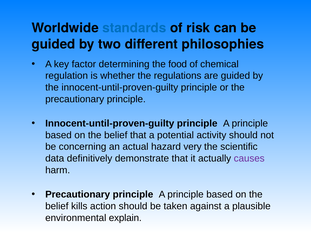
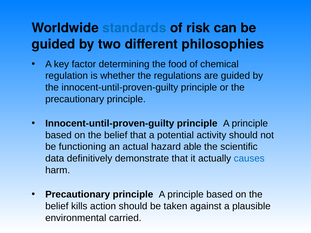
concerning: concerning -> functioning (83, 147)
very: very -> able (193, 147)
causes colour: purple -> blue (249, 159)
explain: explain -> carried (125, 218)
